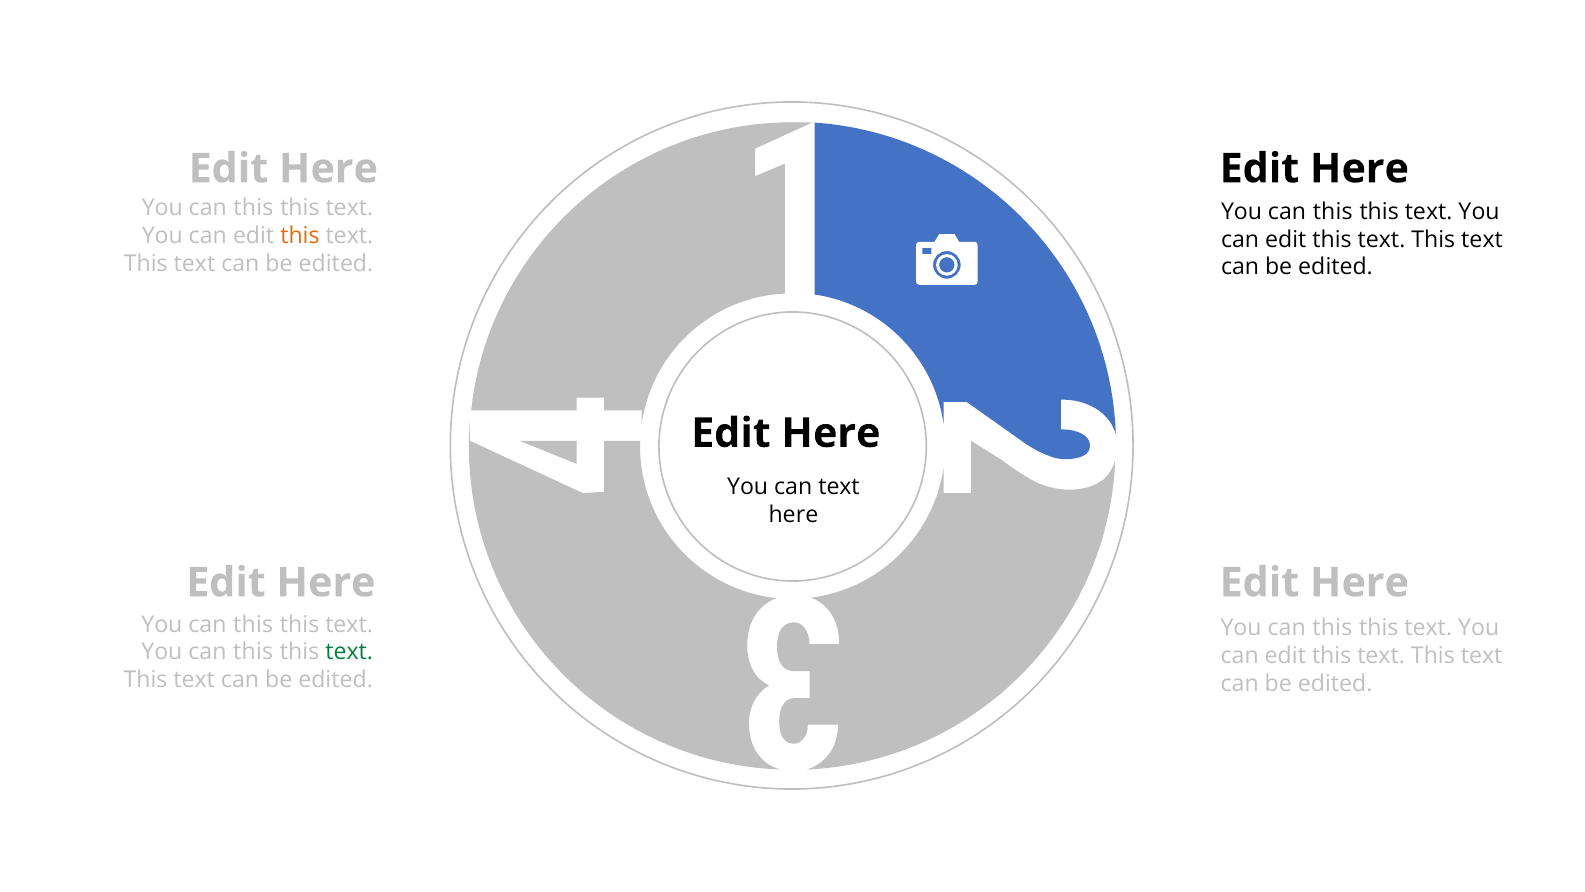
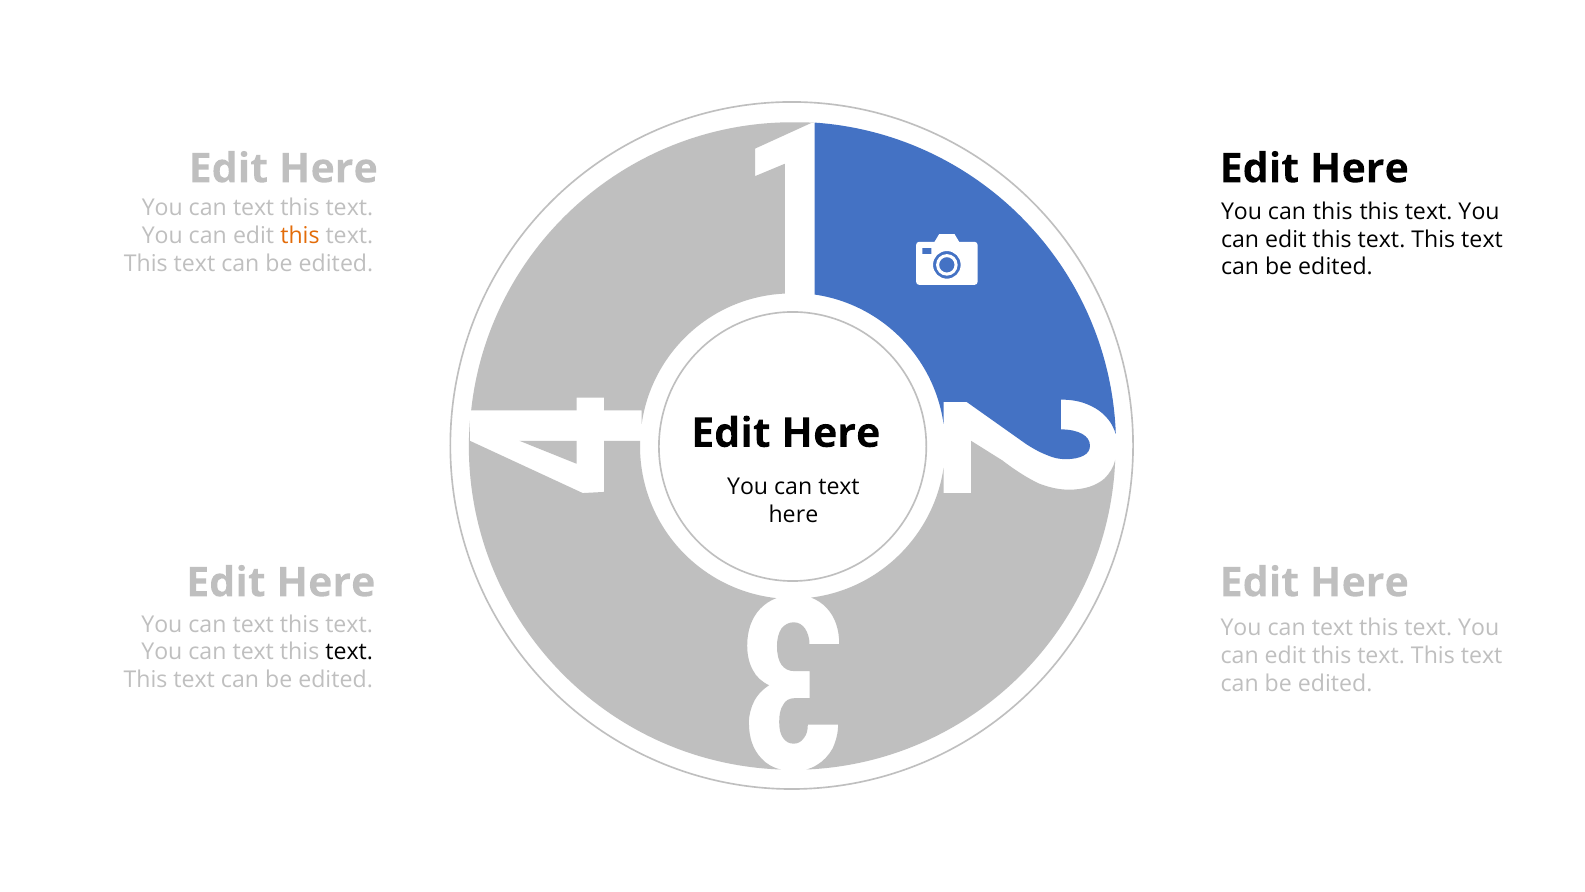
this: this -> text (254, 208)
this: this -> text (253, 624)
this: this -> text (1332, 628)
this: this -> text (253, 652)
text colour: green -> black (349, 652)
